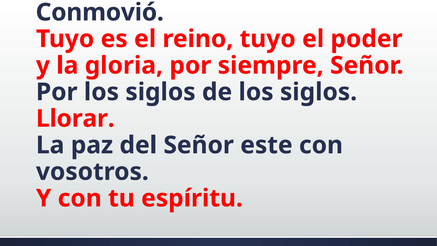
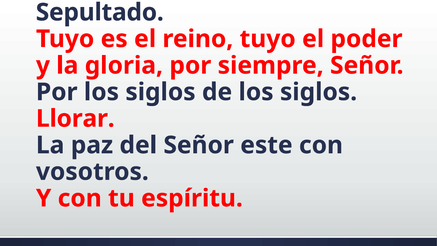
Conmovió: Conmovió -> Sepultado (100, 12)
